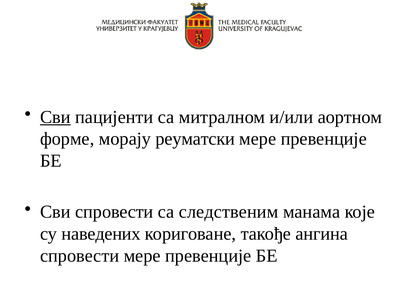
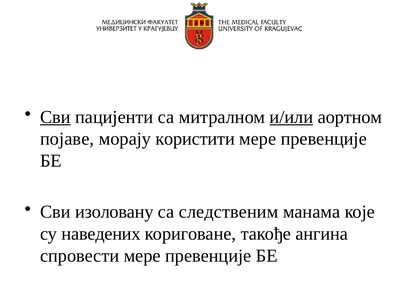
и/или underline: none -> present (291, 117)
форме: форме -> појаве (67, 139)
реуматски: реуматски -> користити (195, 139)
Сви спровести: спровести -> изоловану (114, 212)
